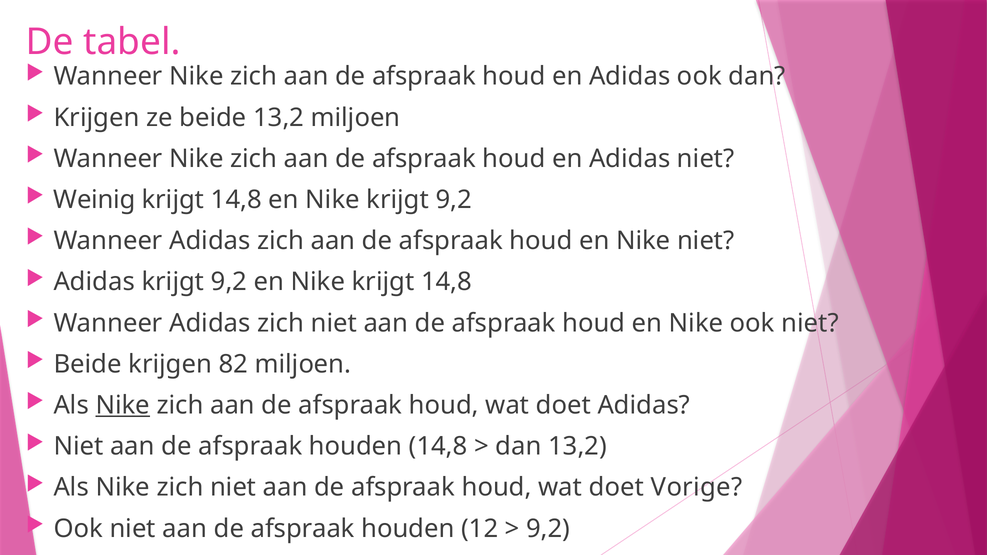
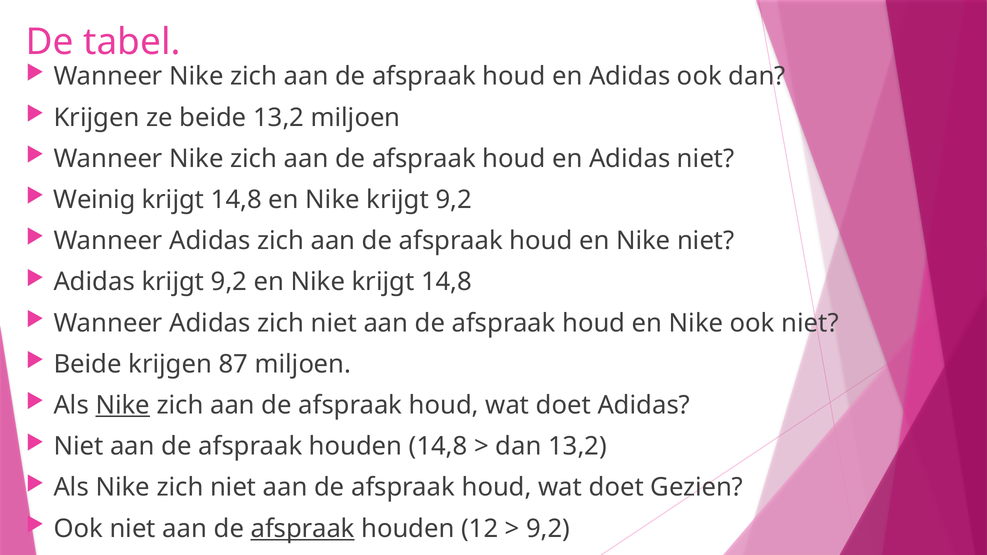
82: 82 -> 87 (233, 364)
Vorige: Vorige -> Gezien (697, 488)
afspraak underline: none -> present (303, 529)
